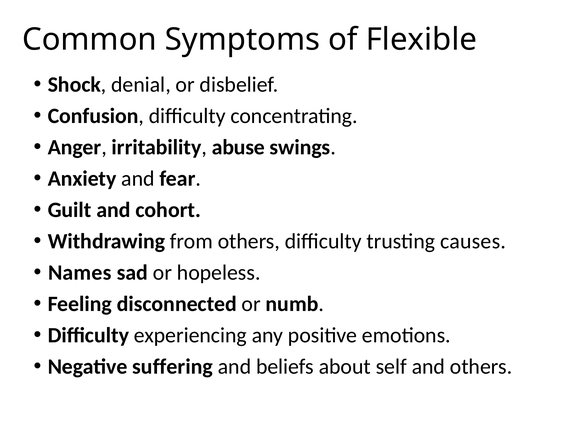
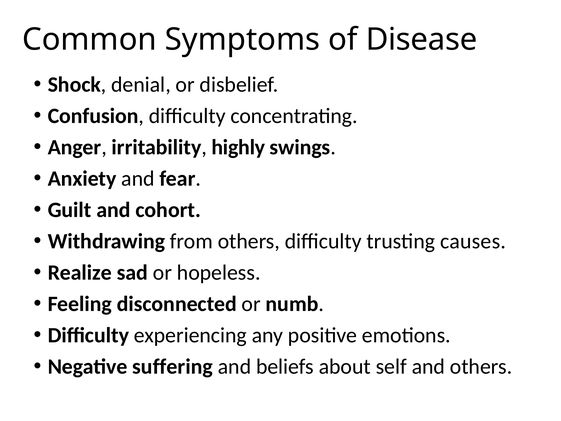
Flexible: Flexible -> Disease (422, 40)
abuse: abuse -> highly (238, 147)
Names: Names -> Realize (80, 272)
